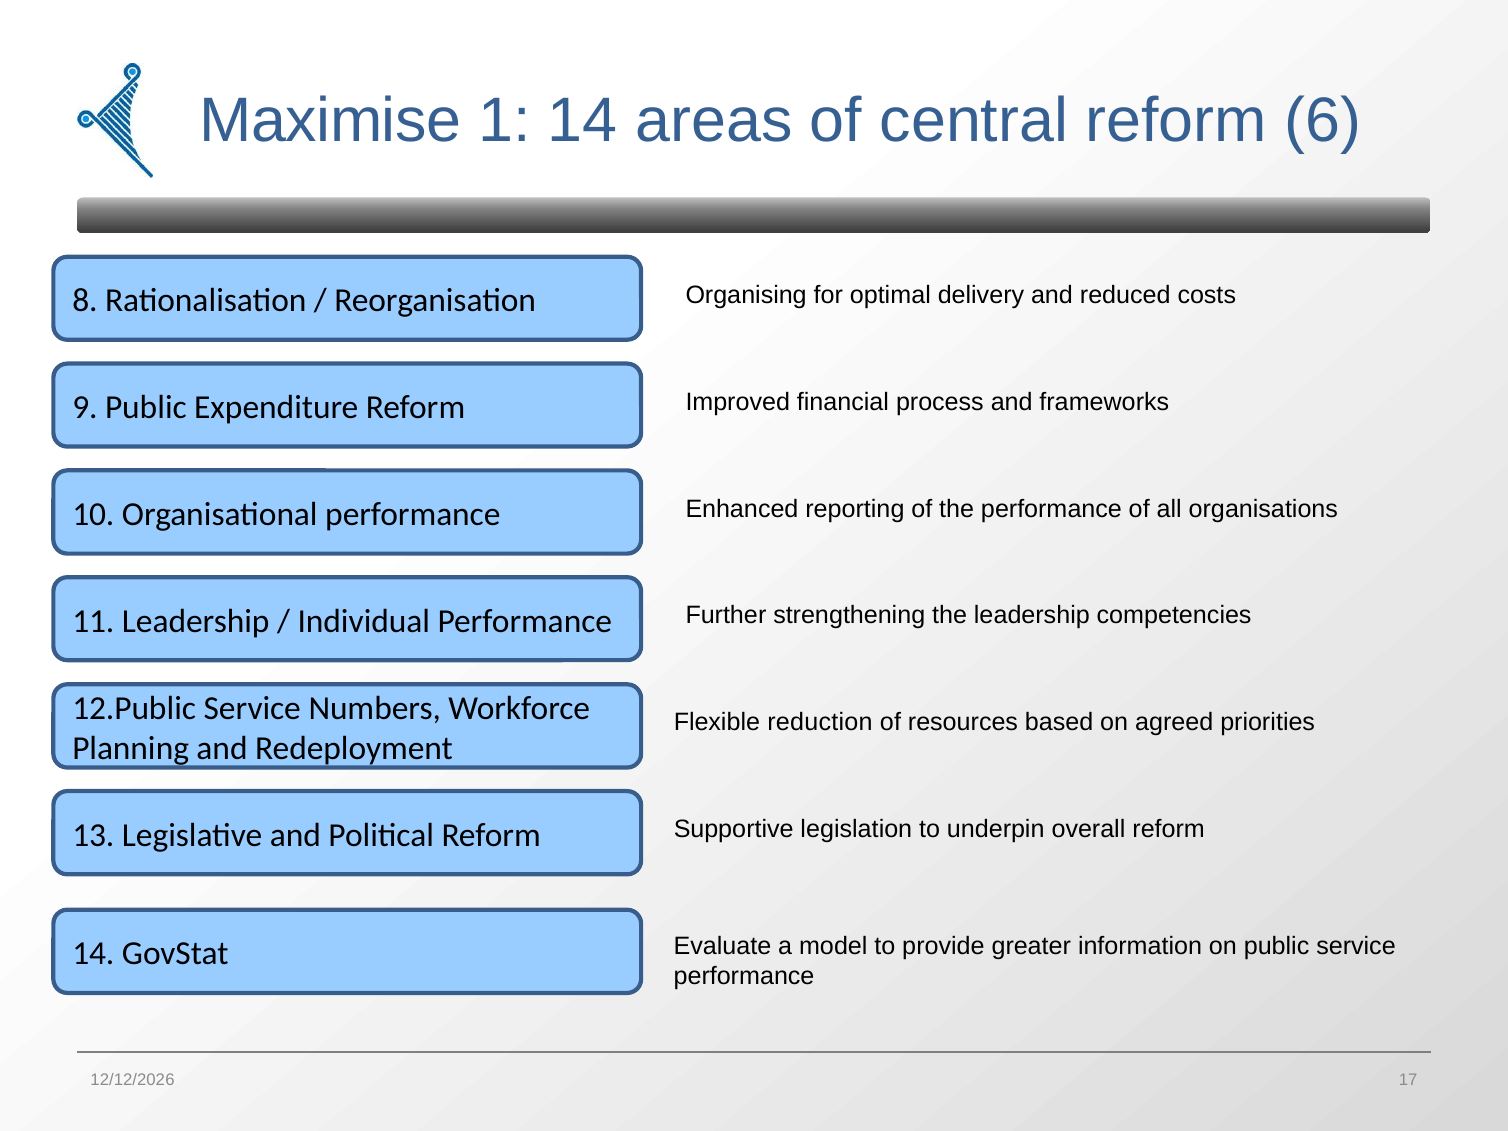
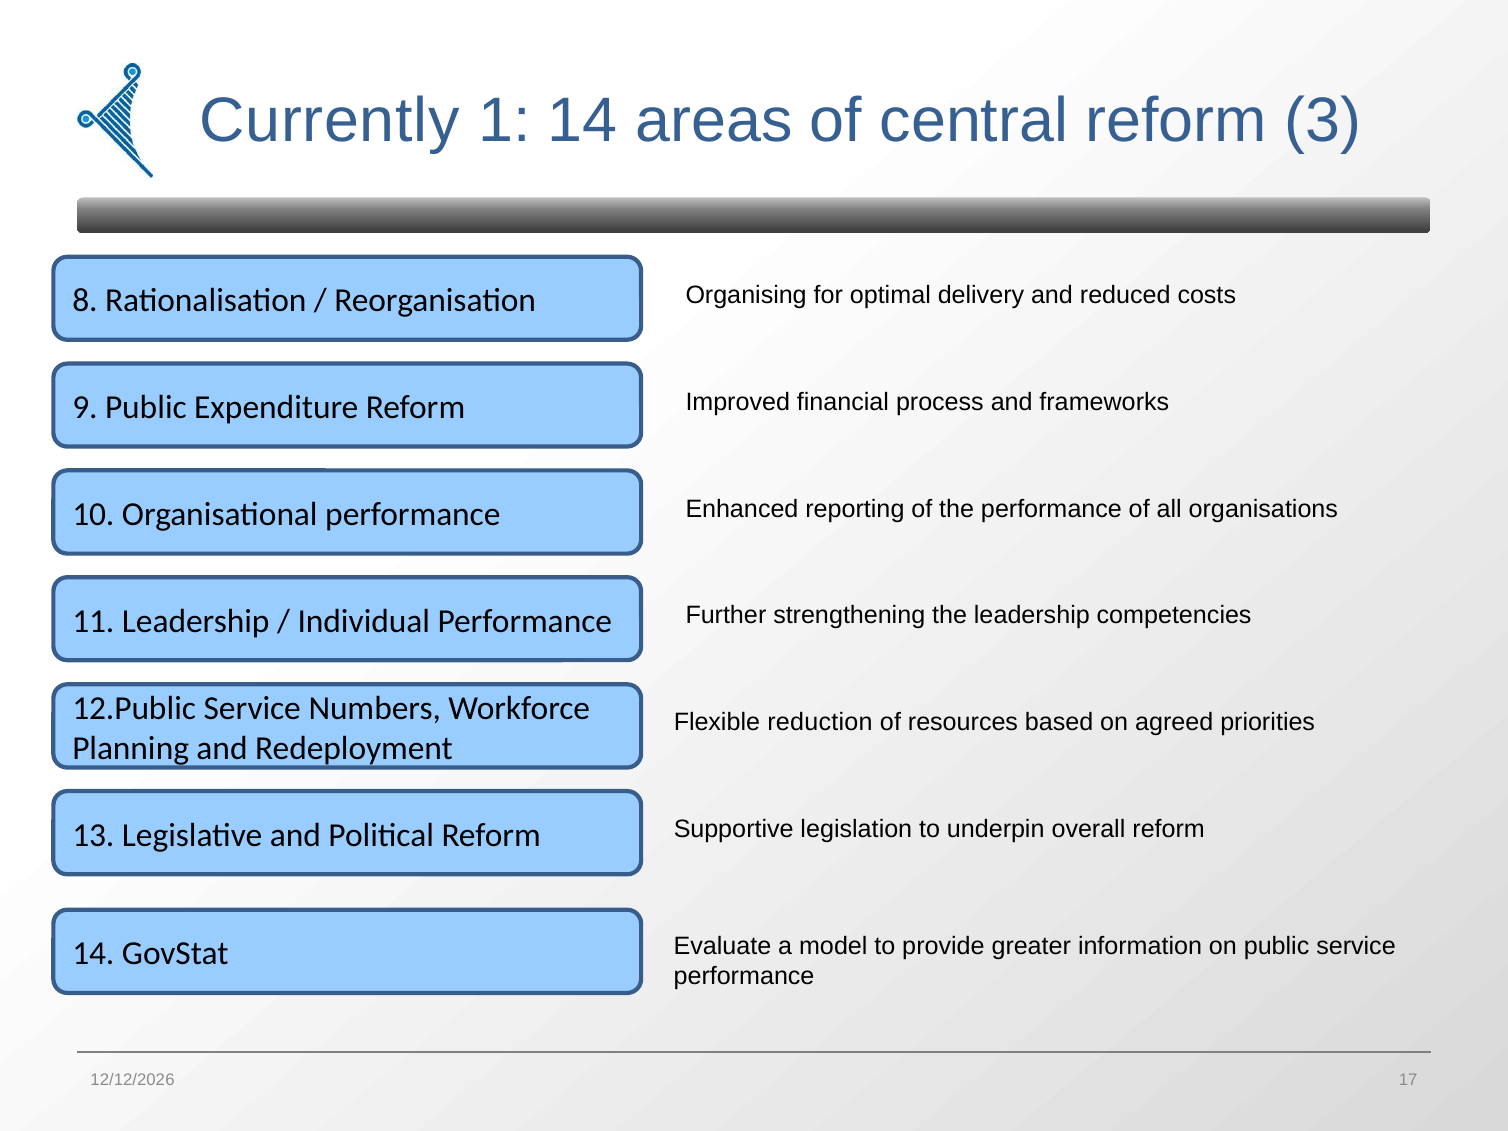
Maximise: Maximise -> Currently (330, 121)
6: 6 -> 3 (1323, 121)
